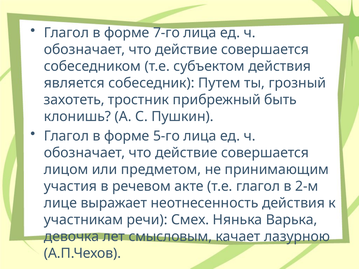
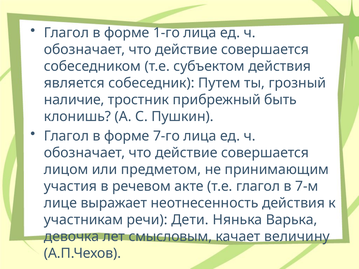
7-го: 7-го -> 1-го (166, 33)
захотеть: захотеть -> наличие (74, 100)
5-го: 5-го -> 7-го (166, 136)
2-м: 2-м -> 7-м (307, 186)
Смех: Смех -> Дети (190, 220)
лазурною: лазурною -> величину (297, 237)
